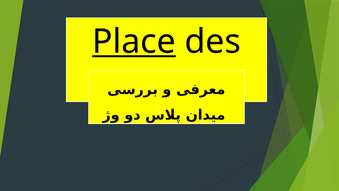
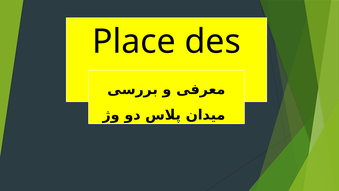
Place underline: present -> none (134, 42)
